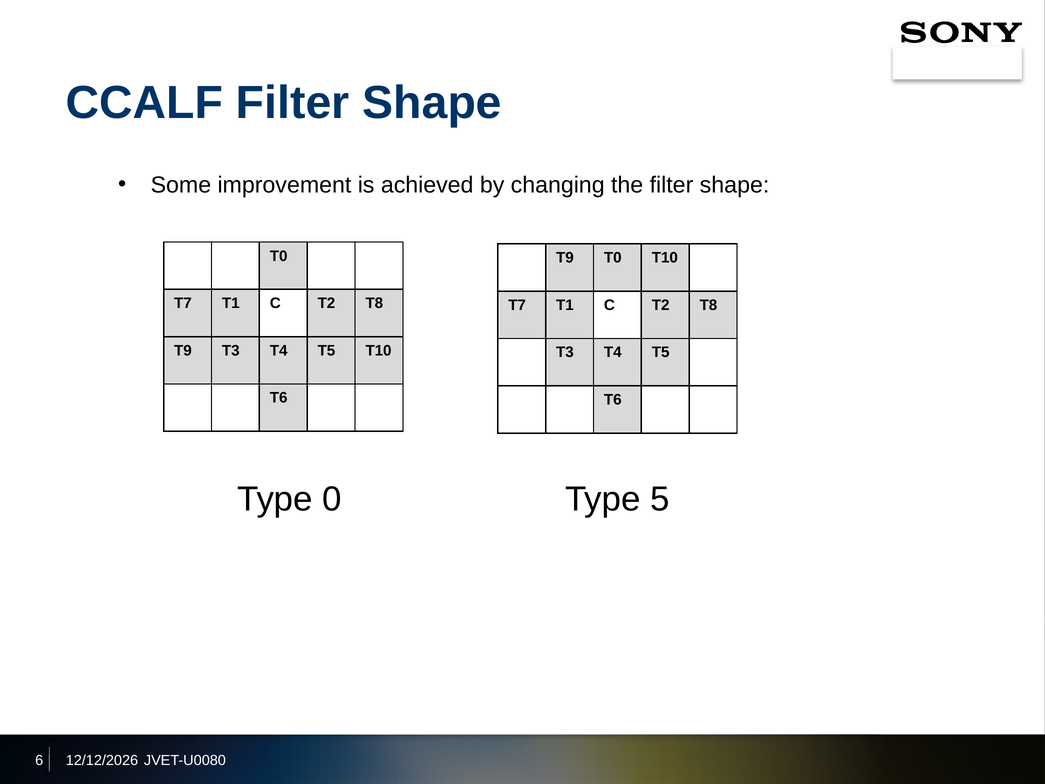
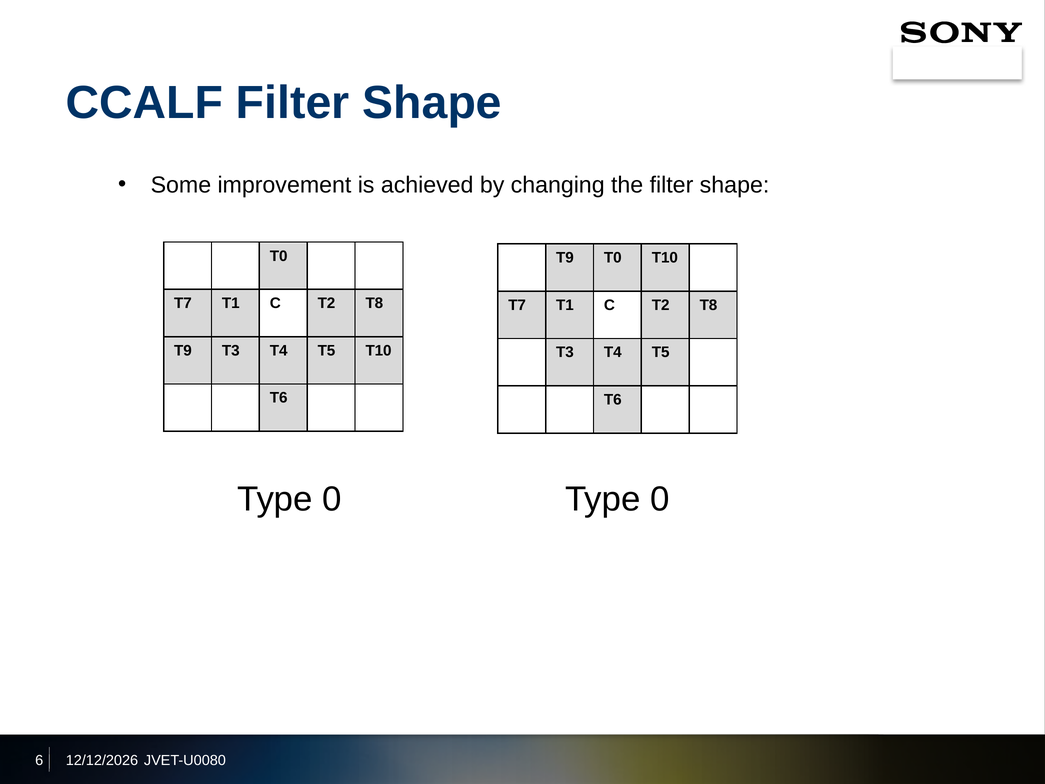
0 Type 5: 5 -> 0 (660, 499)
